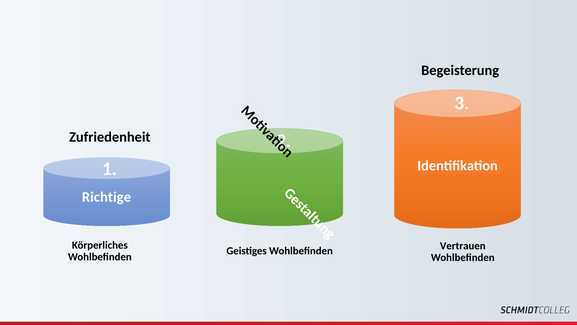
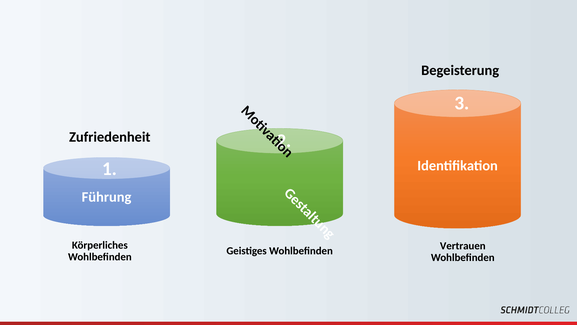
Richtige: Richtige -> Führung (107, 197)
